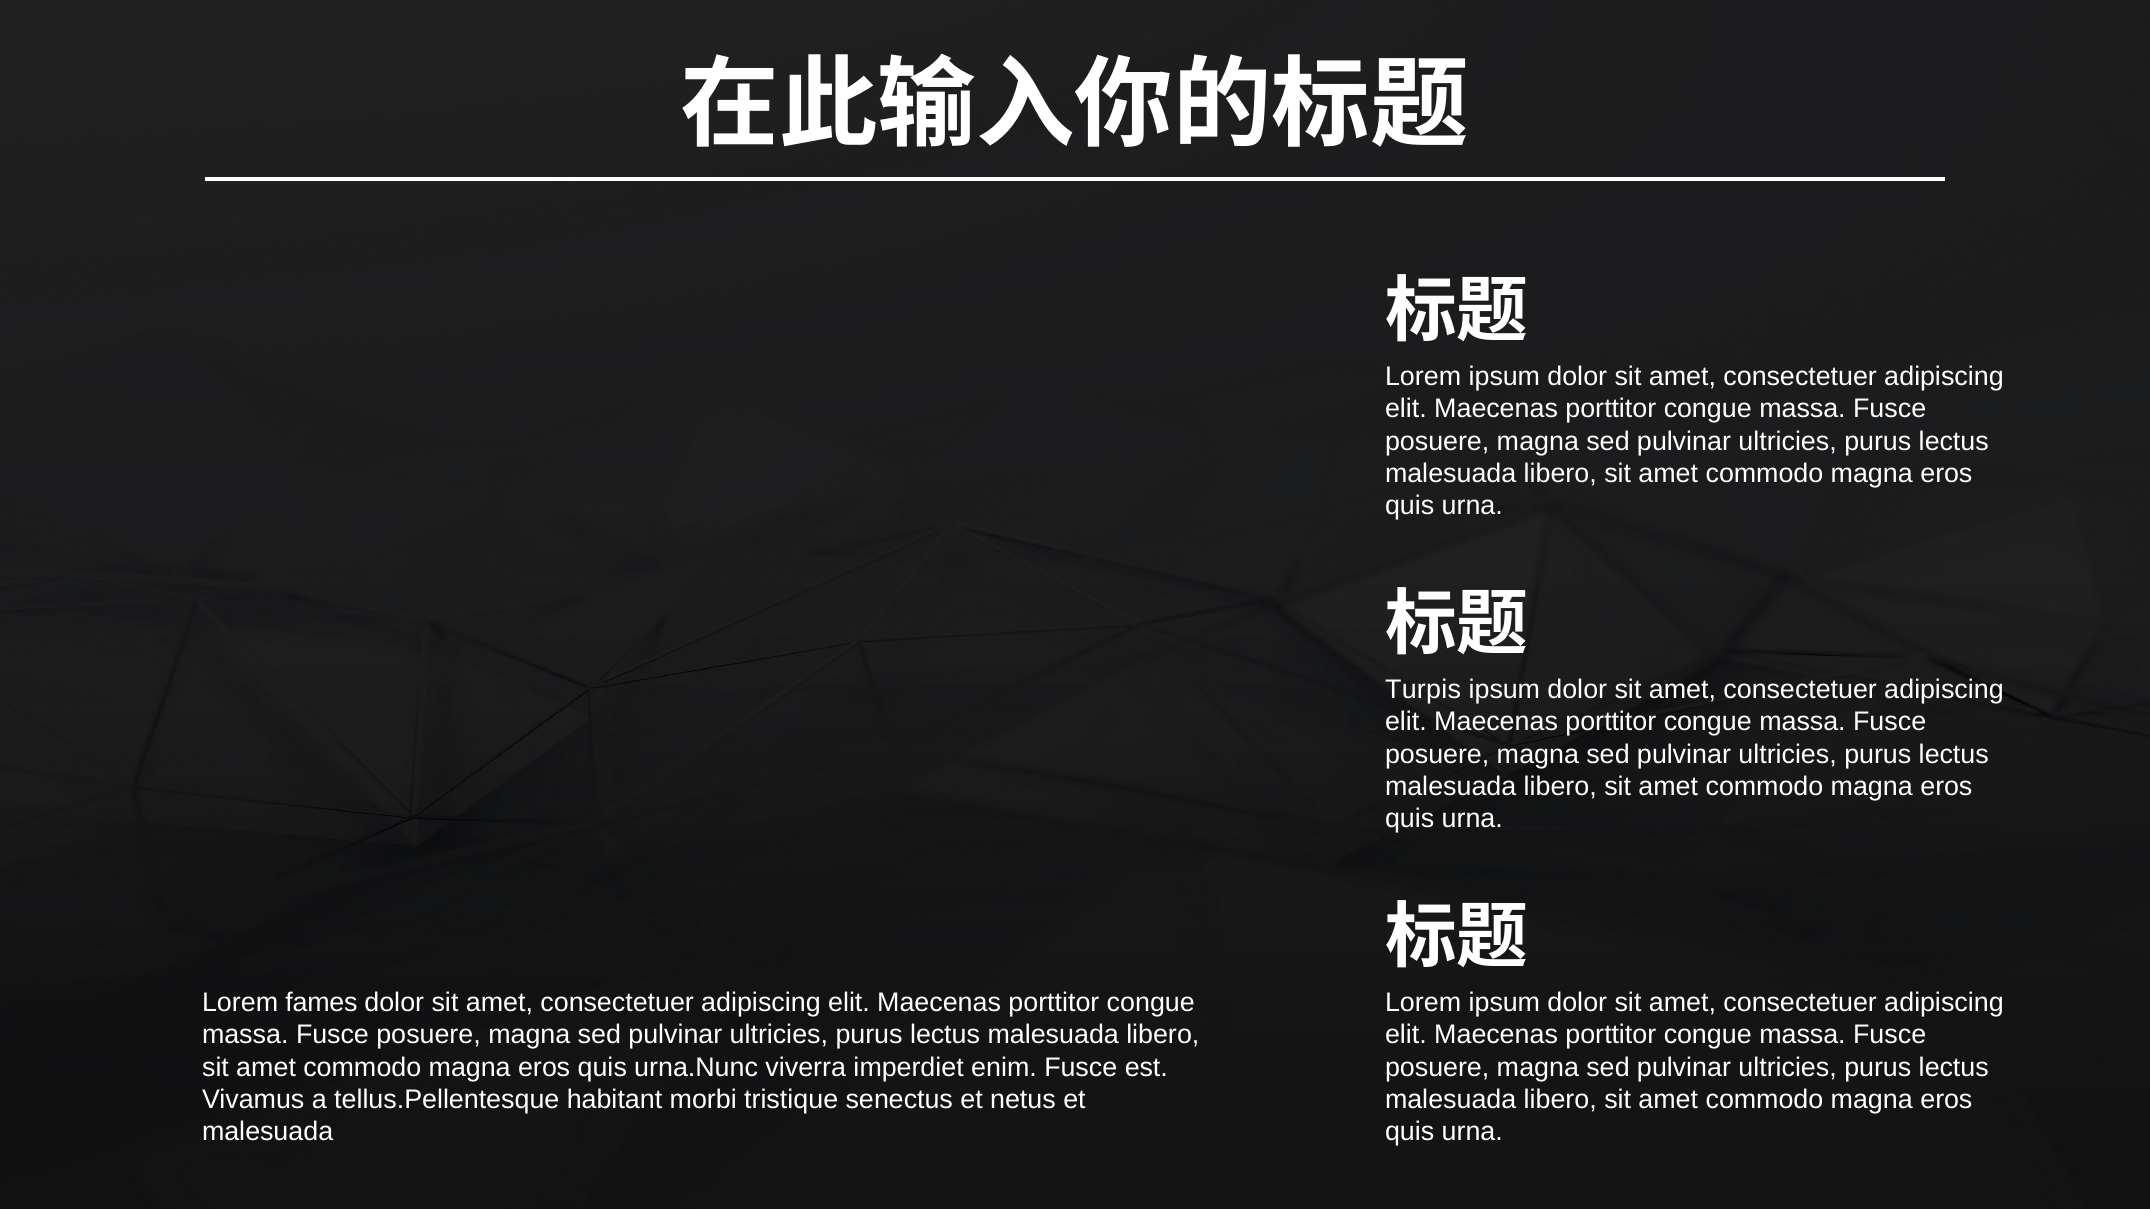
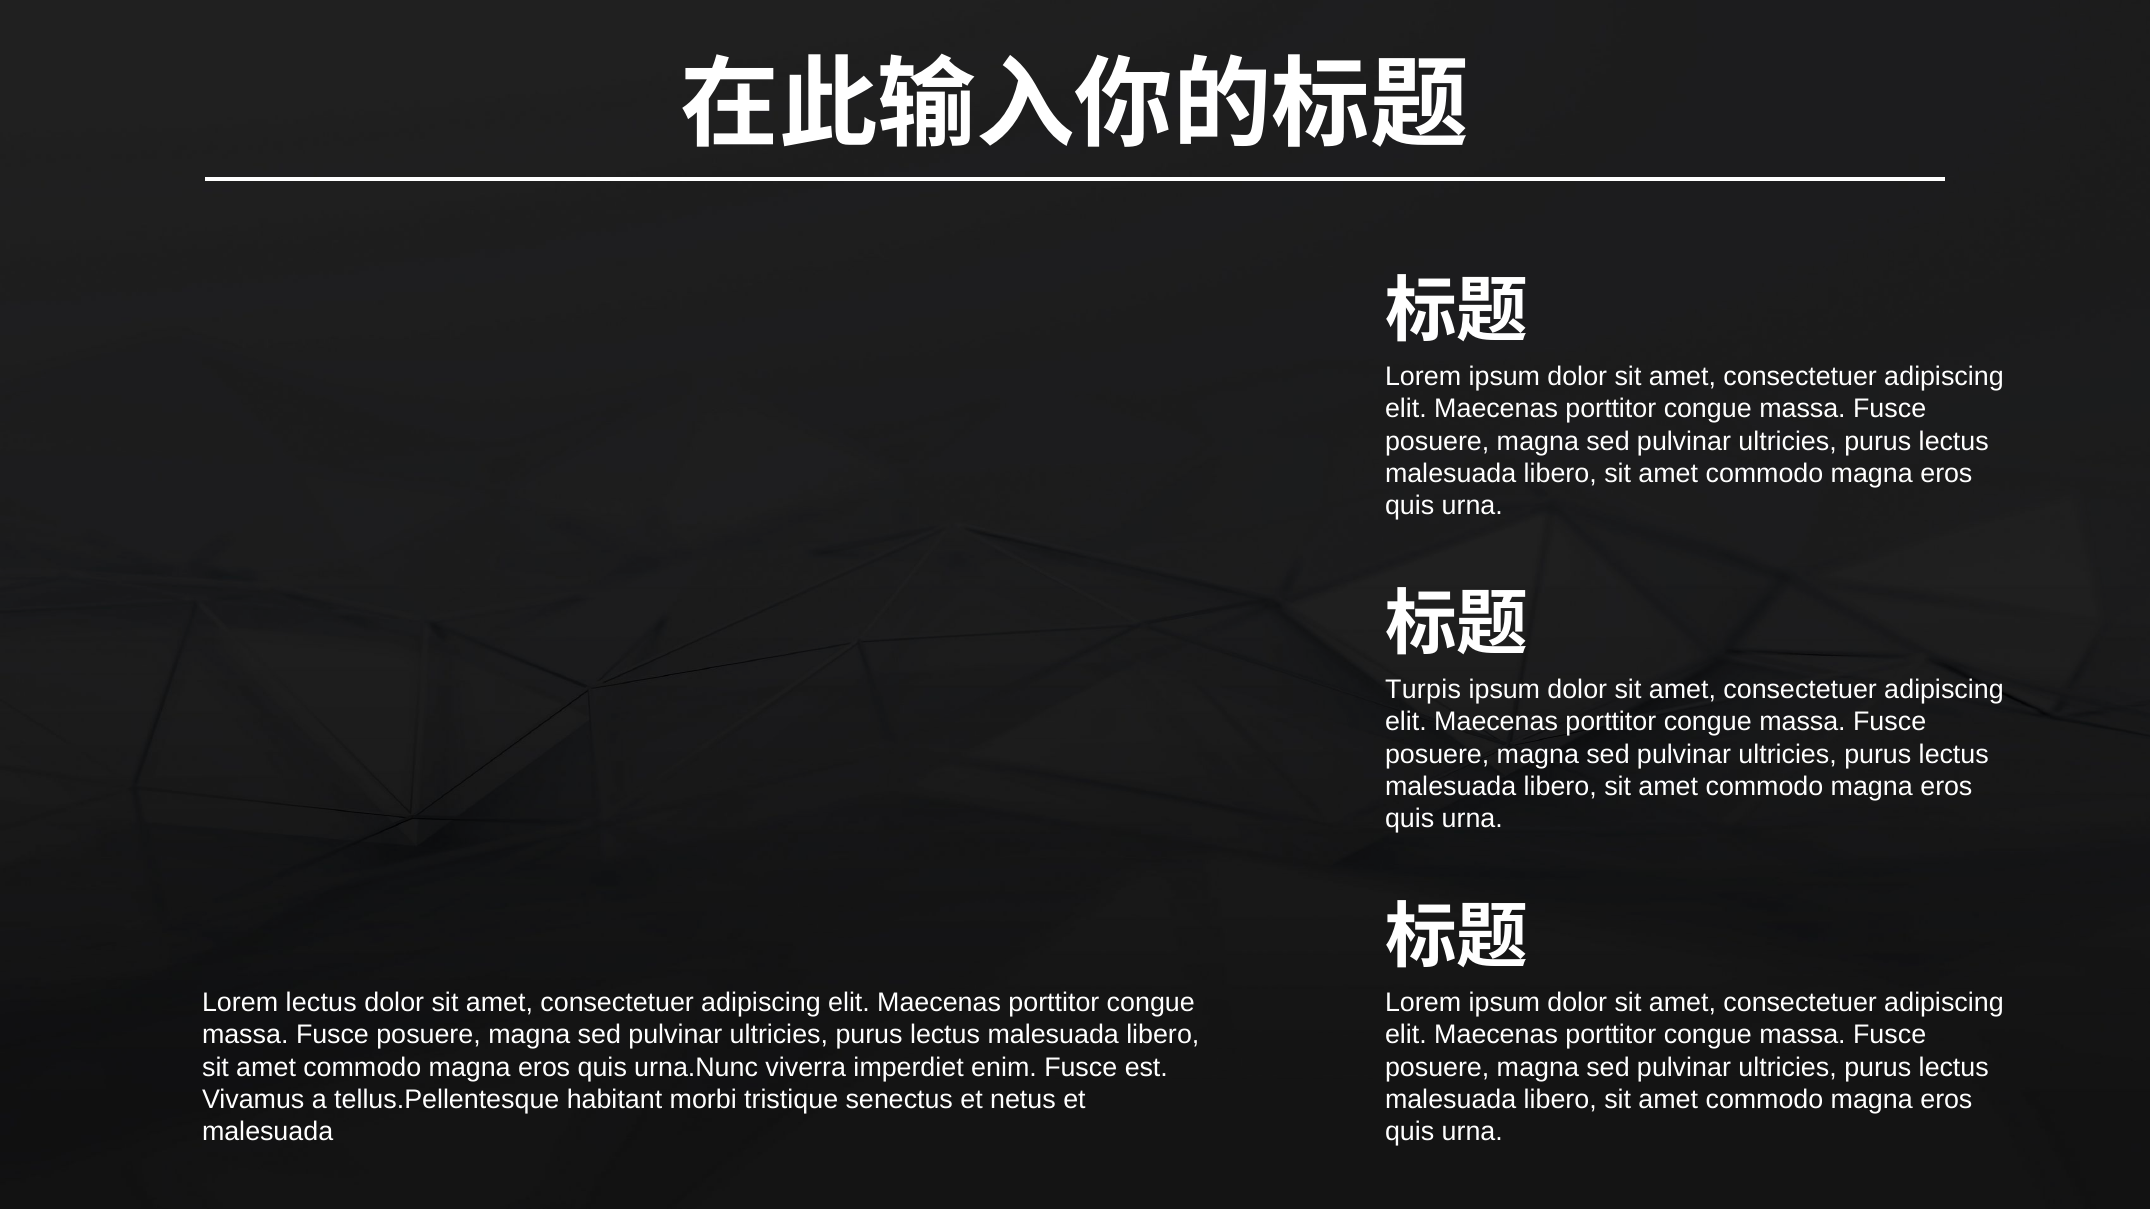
Lorem fames: fames -> lectus (321, 1003)
